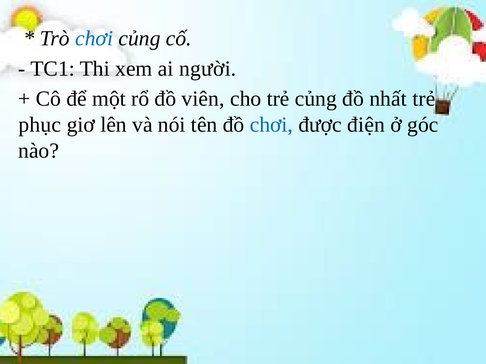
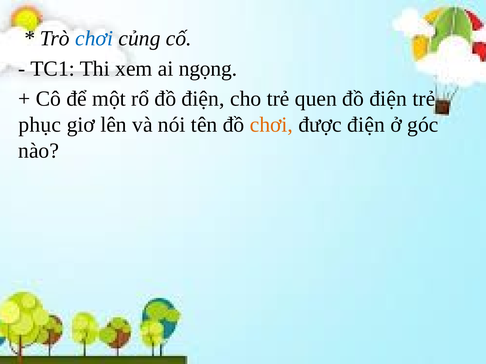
người: người -> ngọng (208, 69)
rổ đồ viên: viên -> điện (203, 99)
trẻ củng: củng -> quen (316, 99)
nhất: nhất -> điện (388, 99)
chơi colour: blue -> orange (271, 125)
